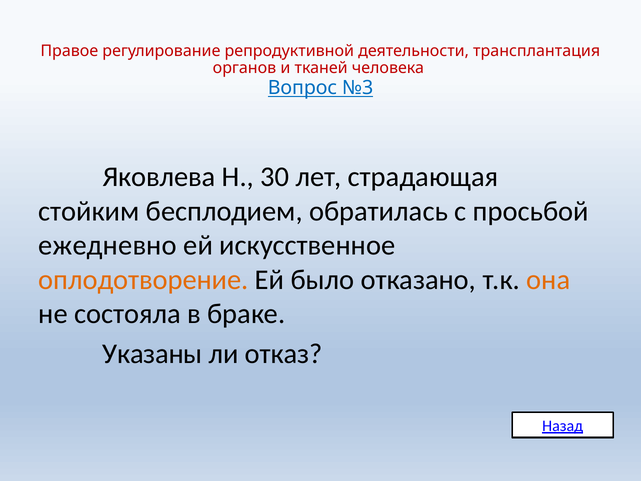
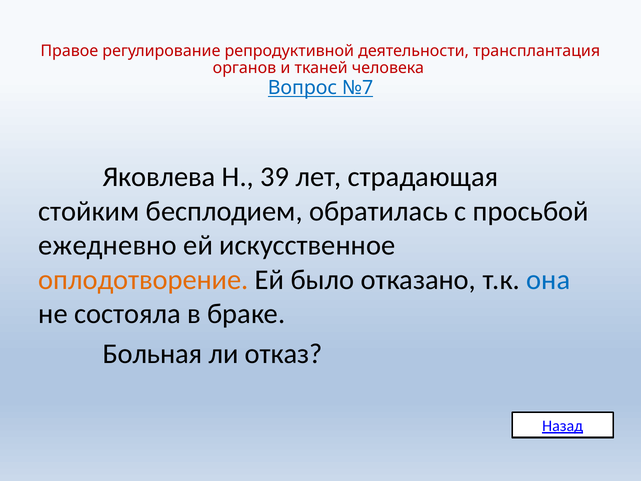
№3: №3 -> №7 (358, 88)
30: 30 -> 39 (275, 177)
она colour: orange -> blue (548, 279)
Указаны: Указаны -> Больная (152, 354)
